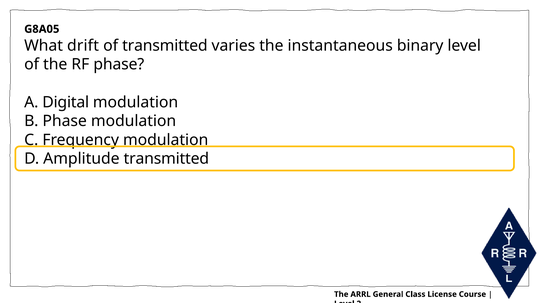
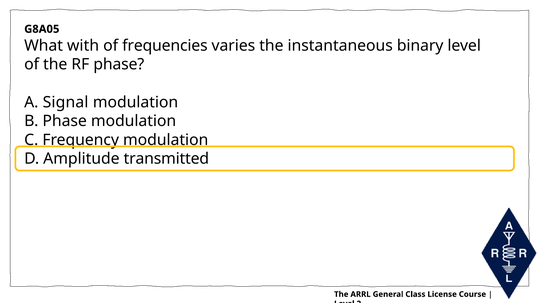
drift: drift -> with (83, 46)
of transmitted: transmitted -> frequencies (165, 46)
Digital: Digital -> Signal (66, 102)
